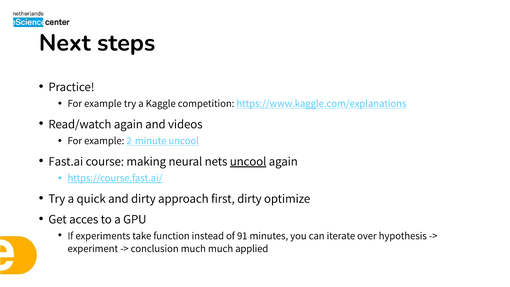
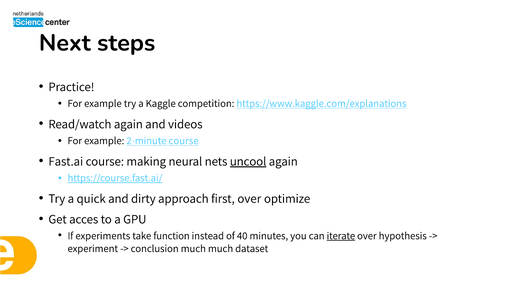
2-minute uncool: uncool -> course (184, 141)
first dirty: dirty -> over (249, 198)
91: 91 -> 40 (242, 236)
iterate underline: none -> present (341, 236)
applied: applied -> dataset (252, 248)
